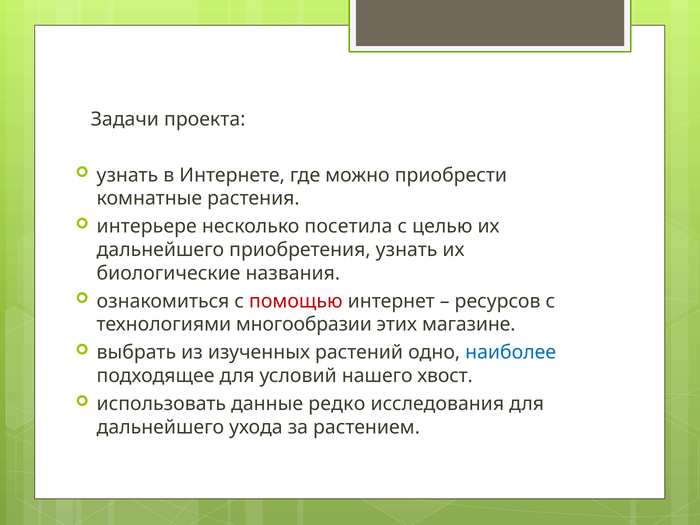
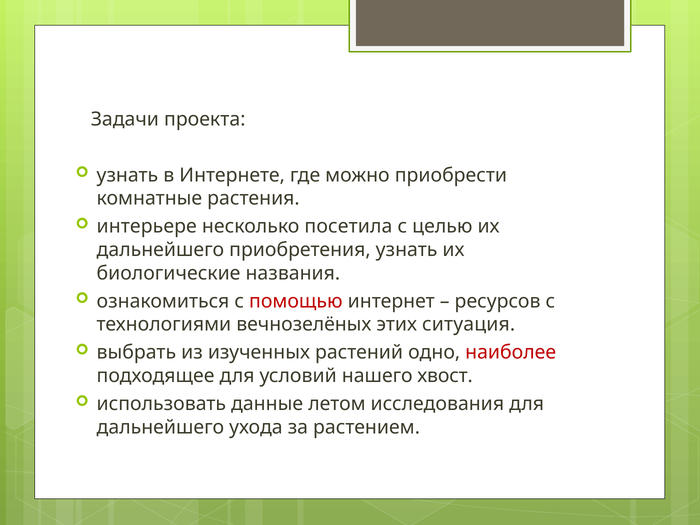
многообразии: многообразии -> вечнозелёных (304, 325)
магазине: магазине -> ситуация (469, 325)
наиболее colour: blue -> red (511, 353)
редко: редко -> летом (337, 404)
